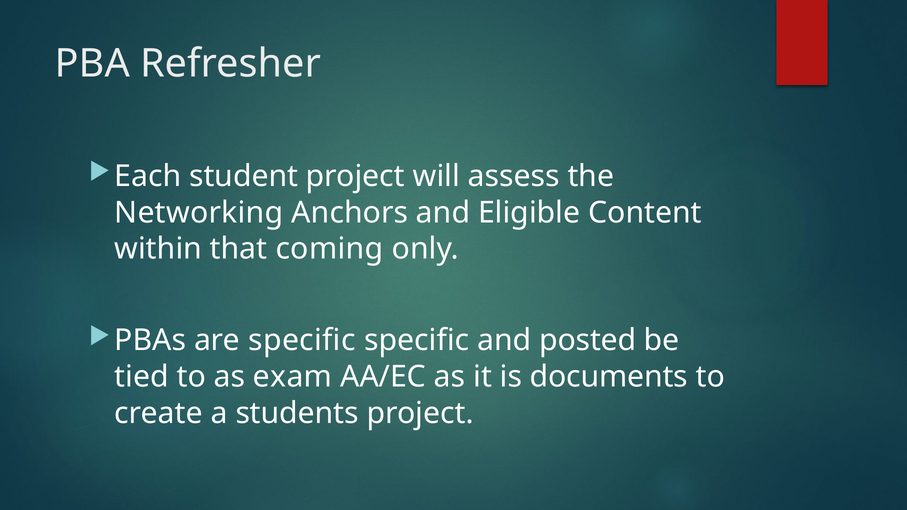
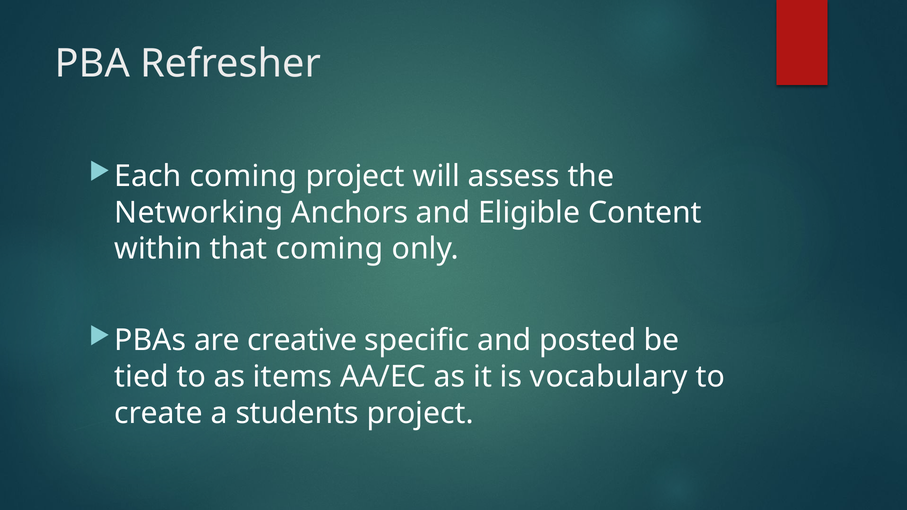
Each student: student -> coming (243, 176)
are specific: specific -> creative (302, 341)
exam: exam -> items (293, 377)
documents: documents -> vocabulary (609, 377)
